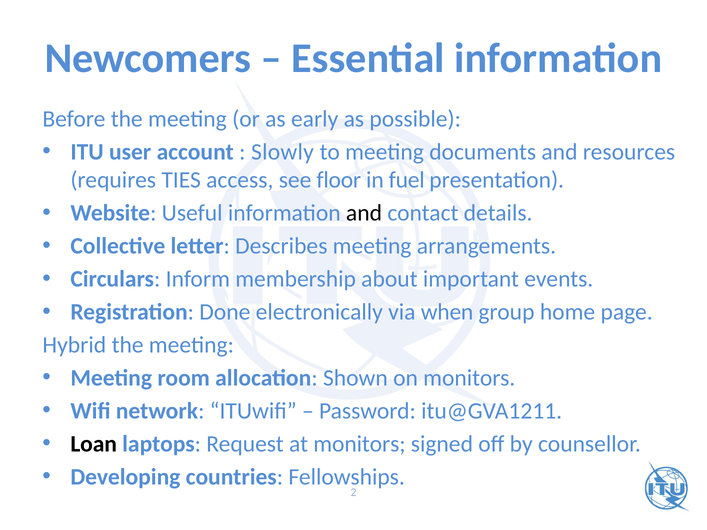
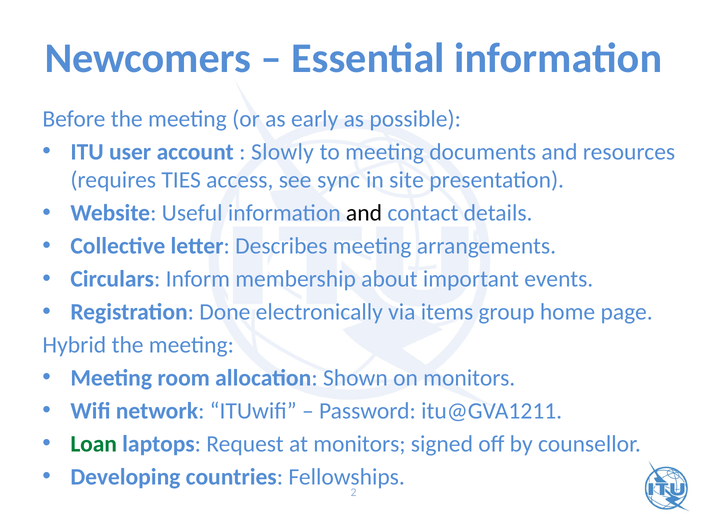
floor: floor -> sync (339, 180)
fuel: fuel -> site (407, 180)
when: when -> items (447, 312)
Loan colour: black -> green (94, 444)
